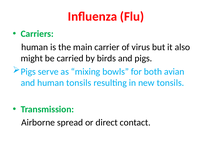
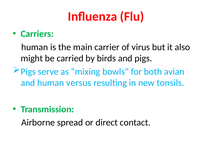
human tonsils: tonsils -> versus (79, 83)
